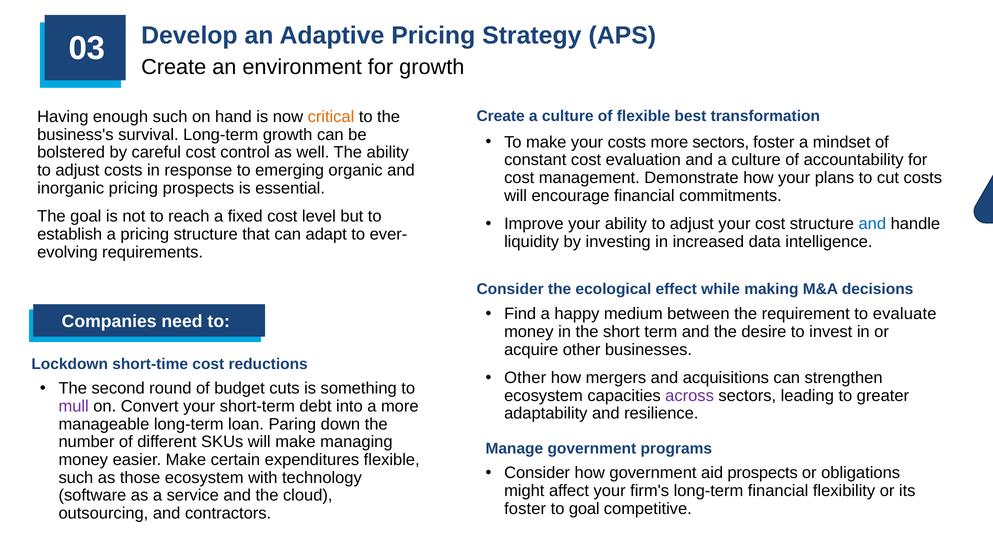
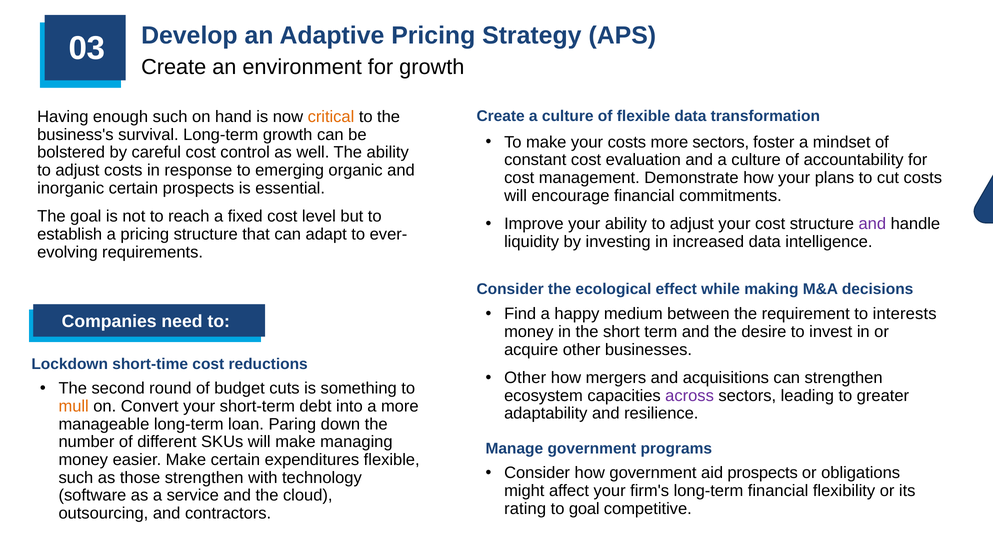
flexible best: best -> data (690, 116)
inorganic pricing: pricing -> certain (133, 188)
and colour: blue -> purple (872, 224)
evaluate: evaluate -> interests (905, 314)
mull colour: purple -> orange (74, 407)
those ecosystem: ecosystem -> strengthen (204, 478)
foster: foster -> rating (525, 509)
